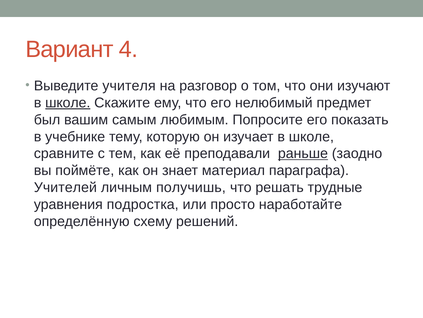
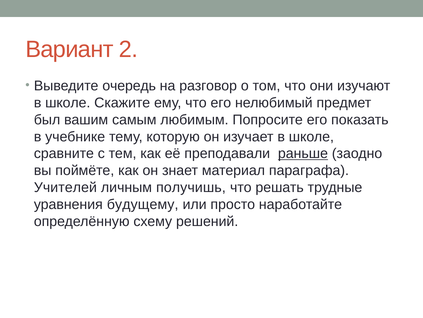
4: 4 -> 2 (128, 49)
учителя: учителя -> очередь (129, 86)
школе underline: present -> none (68, 103)
подростка: подростка -> будущему (143, 204)
